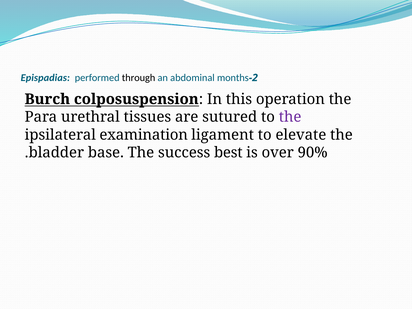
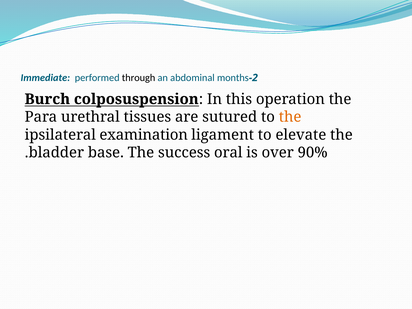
Epispadias: Epispadias -> Immediate (45, 78)
the colour: purple -> orange (290, 117)
best: best -> oral (228, 153)
